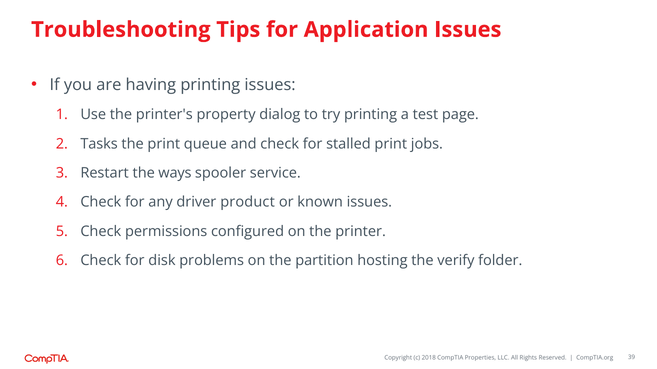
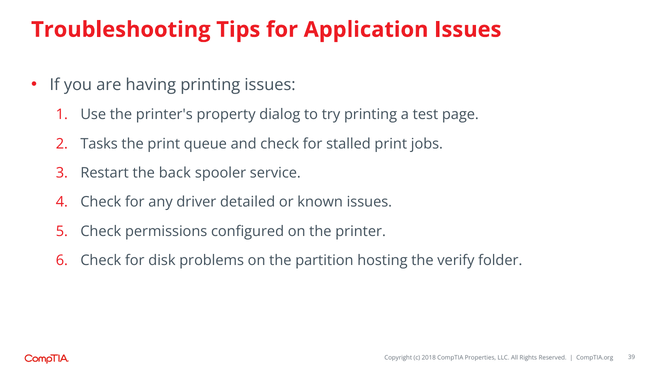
ways: ways -> back (175, 173)
product: product -> detailed (248, 202)
